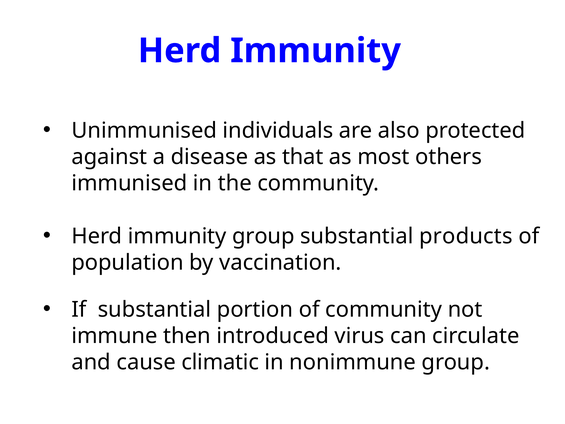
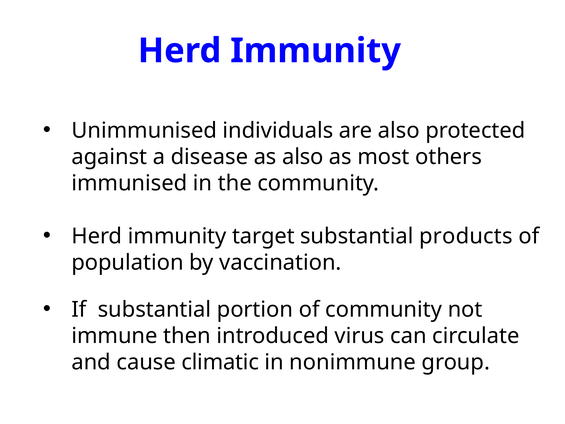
as that: that -> also (303, 157)
immunity group: group -> target (263, 236)
